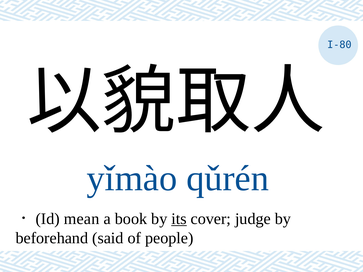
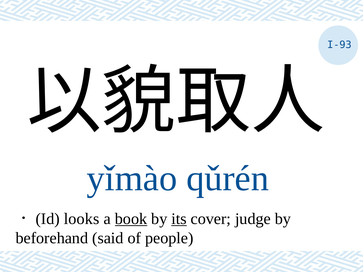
I-80: I-80 -> I-93 (339, 45)
mean: mean -> looks (82, 219)
book underline: none -> present (131, 219)
